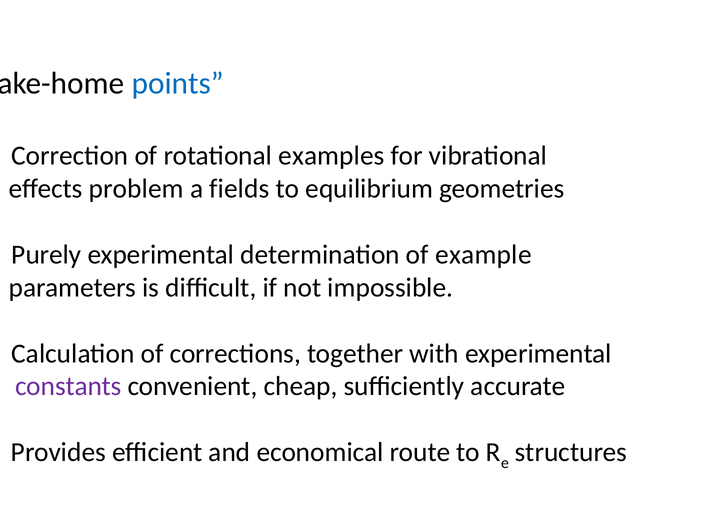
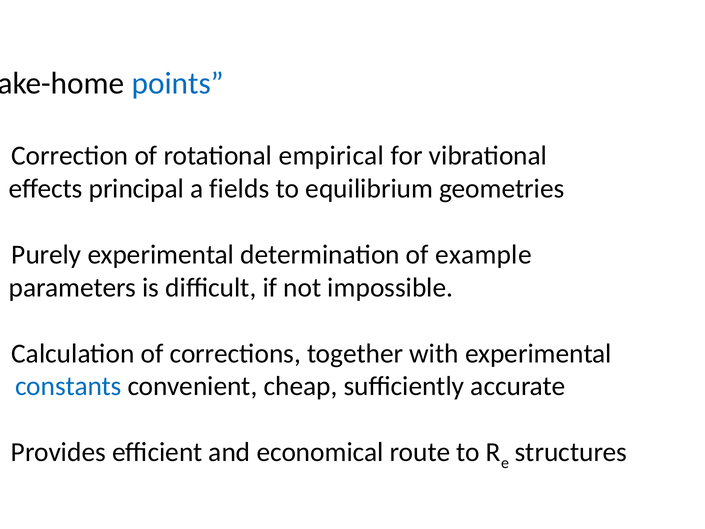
examples: examples -> empirical (331, 156)
problem: problem -> principal (136, 189)
constants colour: purple -> blue (68, 386)
